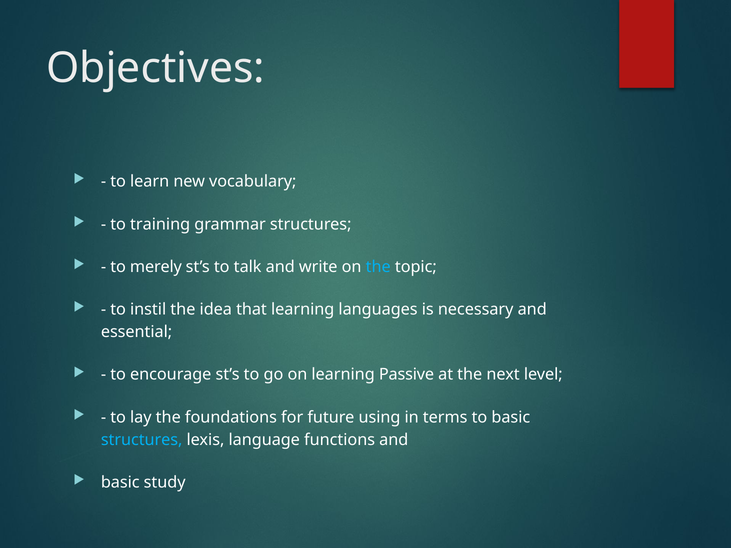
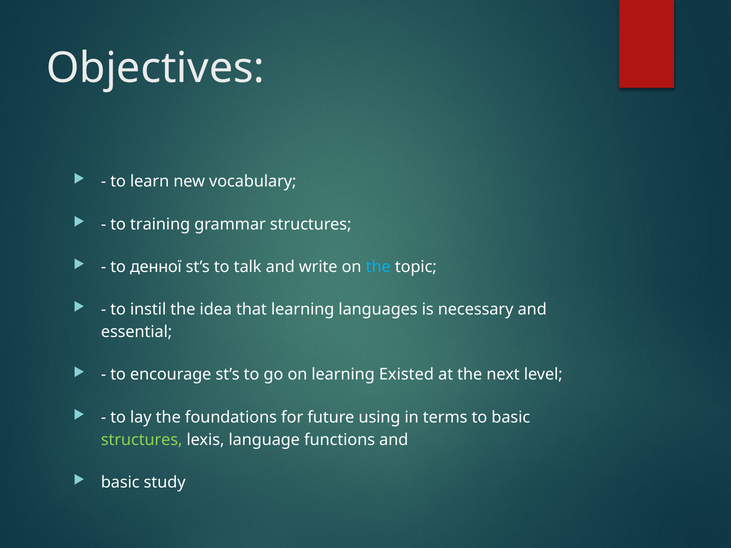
merely: merely -> денної (156, 267)
Passive: Passive -> Existed (406, 375)
structures colour: light blue -> light green (142, 440)
